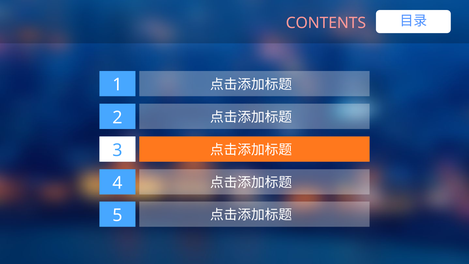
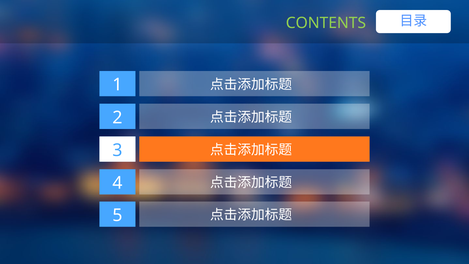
CONTENTS colour: pink -> light green (326, 23)
